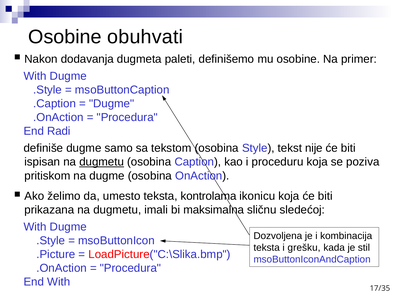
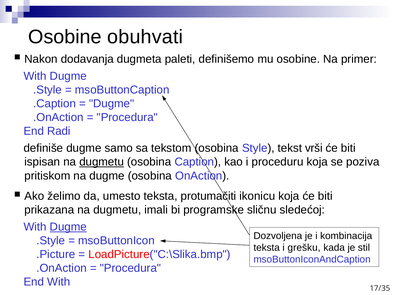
nije: nije -> vrši (314, 148)
kontrolama: kontrolama -> protumačiti (209, 196)
maksimalna: maksimalna -> programske (214, 210)
Dugme underline: none -> present (68, 227)
